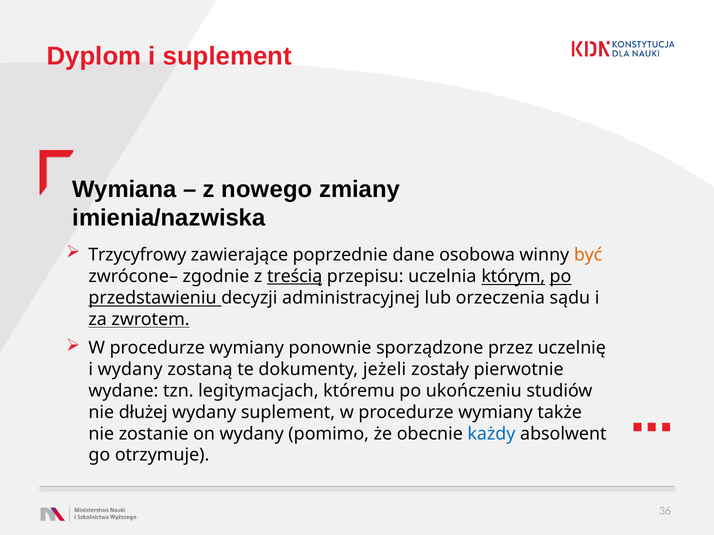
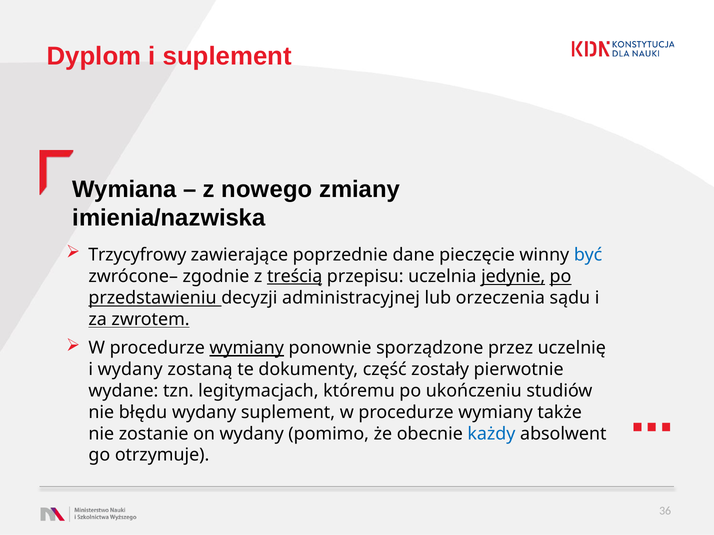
osobowa: osobowa -> pieczęcie (477, 255)
być colour: orange -> blue (588, 255)
którym: którym -> jedynie (513, 277)
wymiany underline: none -> present (247, 348)
jeżeli: jeżeli -> część (385, 370)
dłużej: dłużej -> błędu (143, 413)
